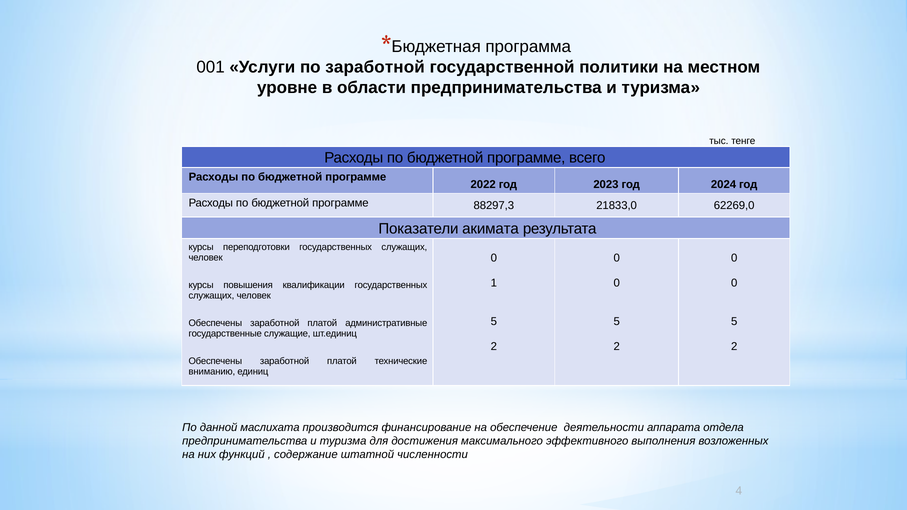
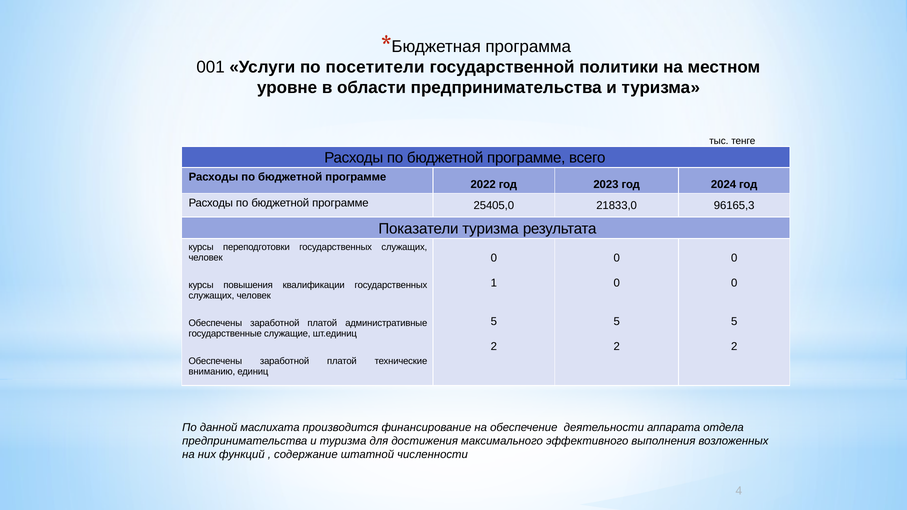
по заработной: заработной -> посетители (375, 67)
88297,3: 88297,3 -> 25405,0 (494, 206)
62269,0: 62269,0 -> 96165,3 (734, 206)
Показатели акимата: акимата -> туризма (491, 229)
